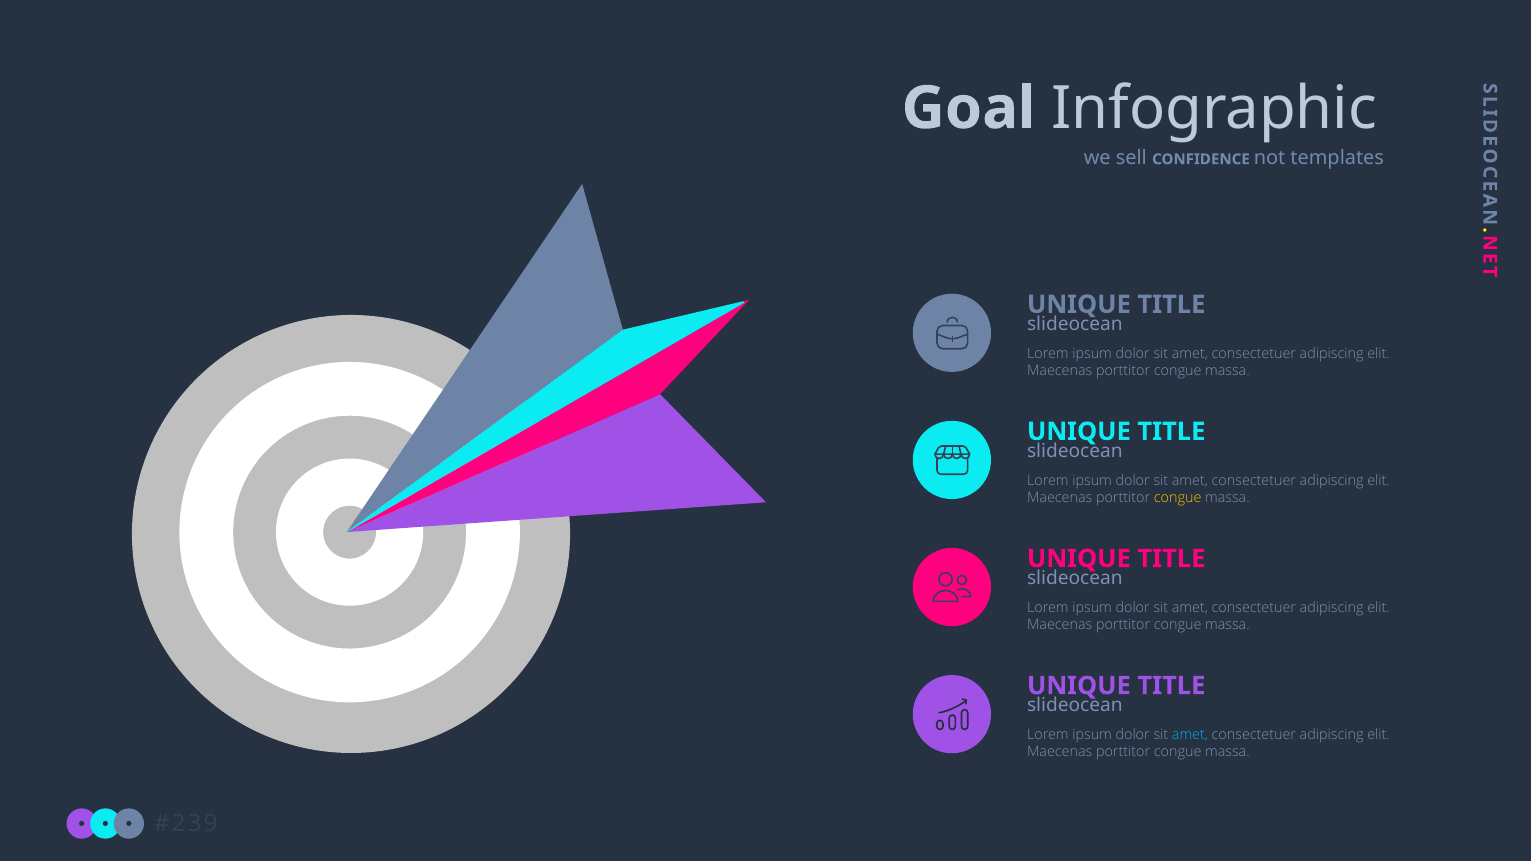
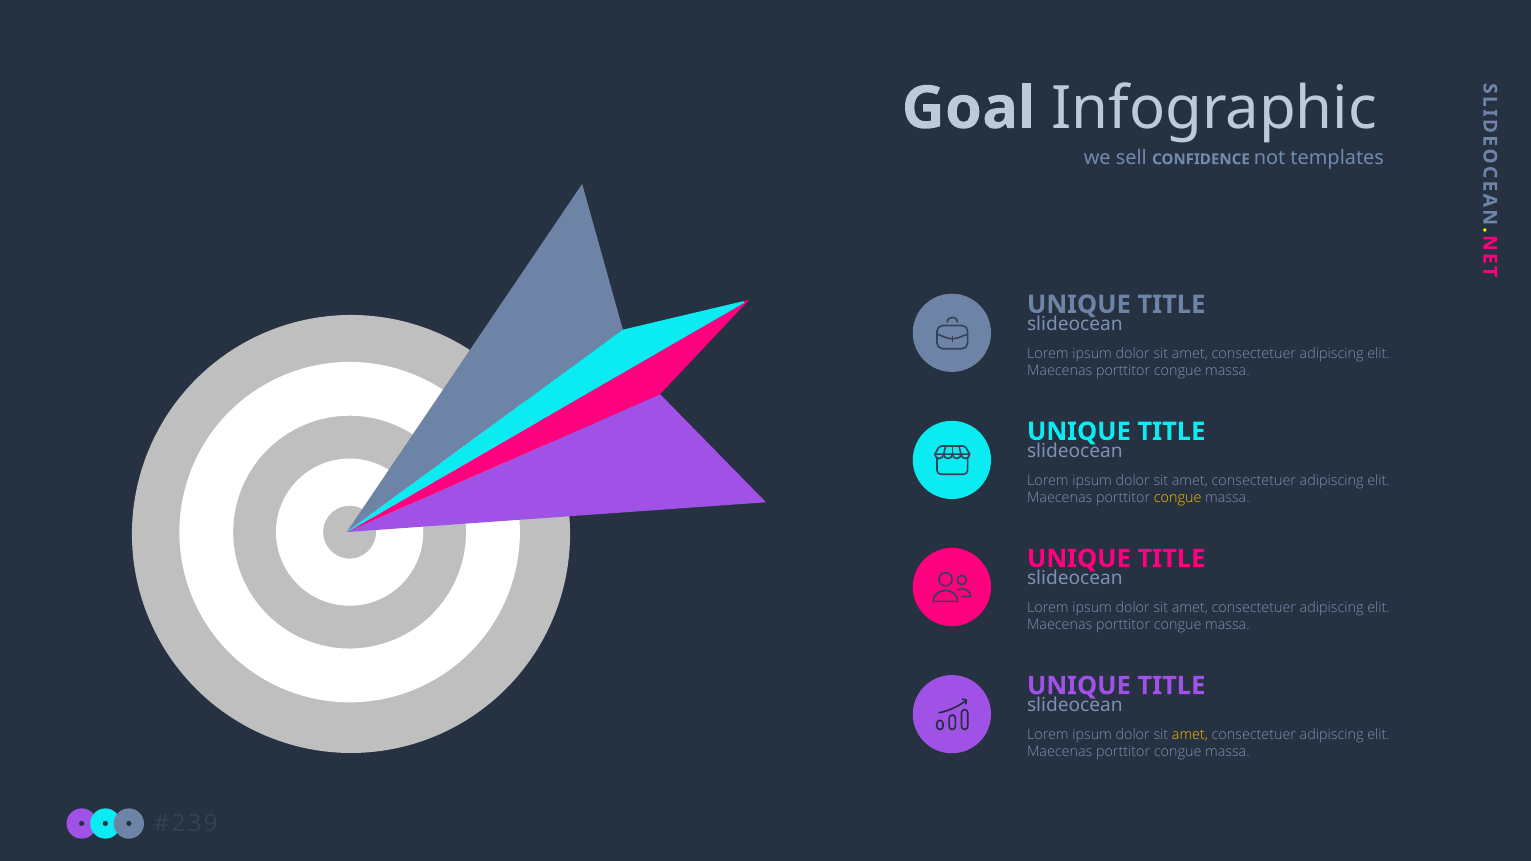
amet colour: light blue -> yellow (1190, 735)
